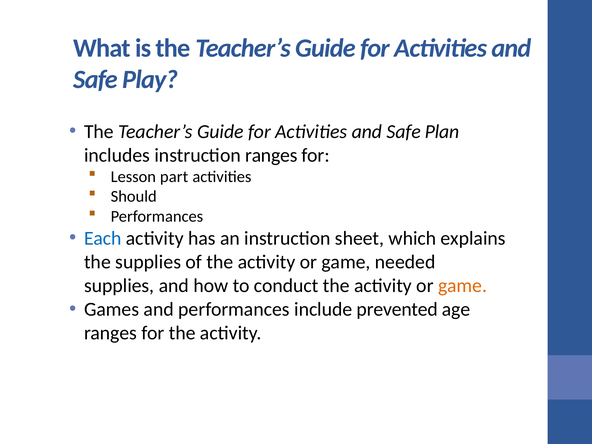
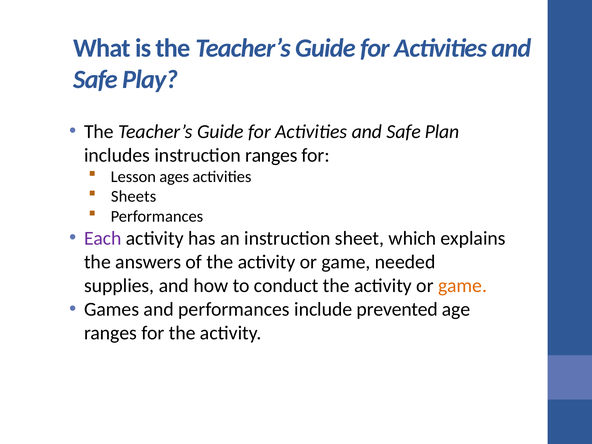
part: part -> ages (174, 177)
Should: Should -> Sheets (134, 197)
Each colour: blue -> purple (103, 238)
the supplies: supplies -> answers (148, 262)
